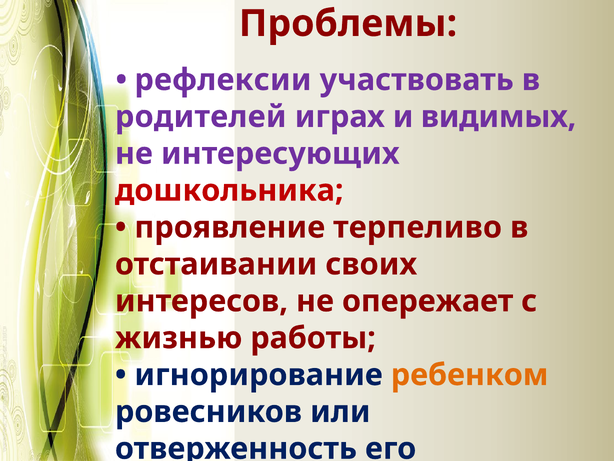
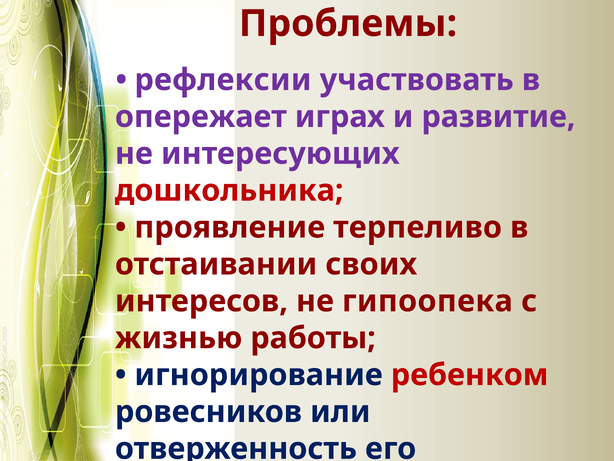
родителей: родителей -> опережает (201, 117)
видимых: видимых -> развитие (498, 117)
опережает: опережает -> гипоопека (427, 301)
ребенком colour: orange -> red (470, 375)
